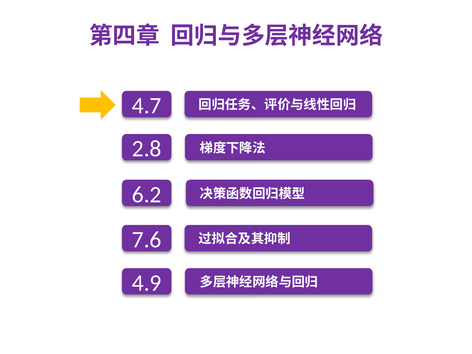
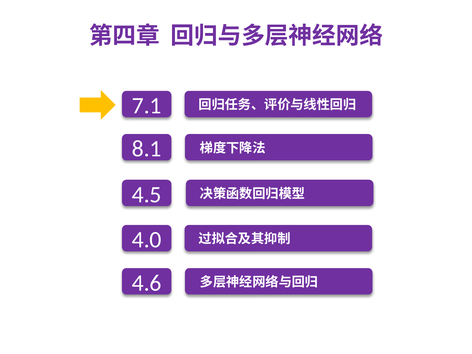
4.7: 4.7 -> 7.1 (147, 106)
2.8: 2.8 -> 8.1 (147, 149)
6.2: 6.2 -> 4.5 (147, 195)
7.6: 7.6 -> 4.0 (147, 240)
4.9: 4.9 -> 4.6 (147, 283)
